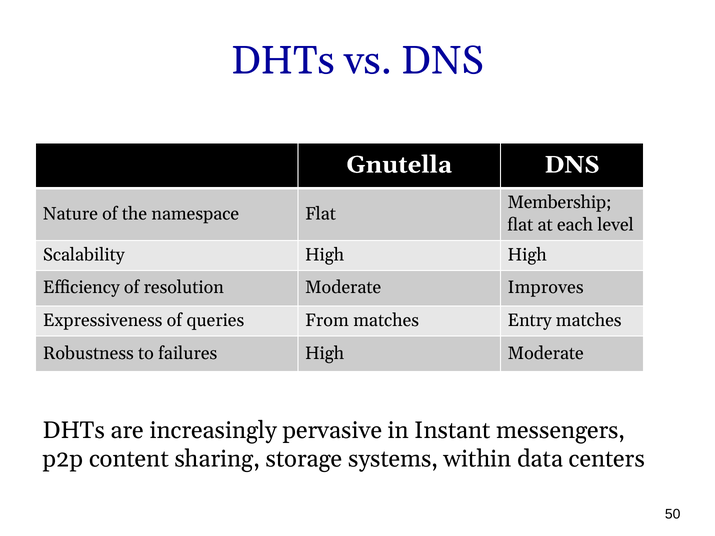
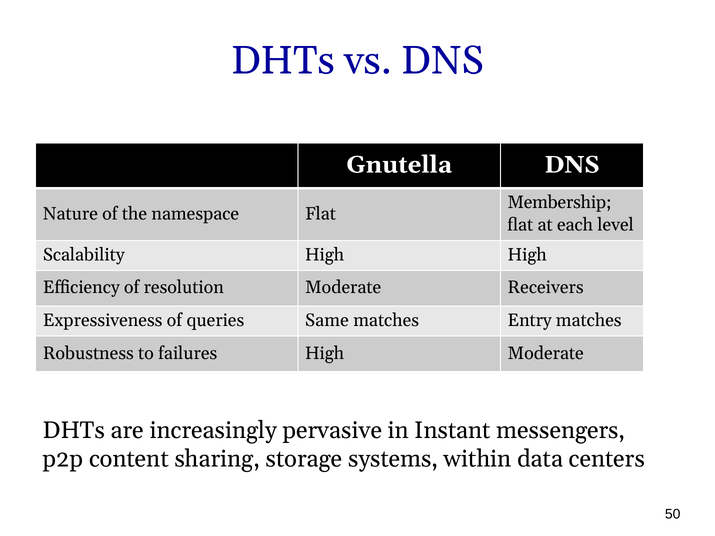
Improves: Improves -> Receivers (546, 288)
From: From -> Same (327, 320)
